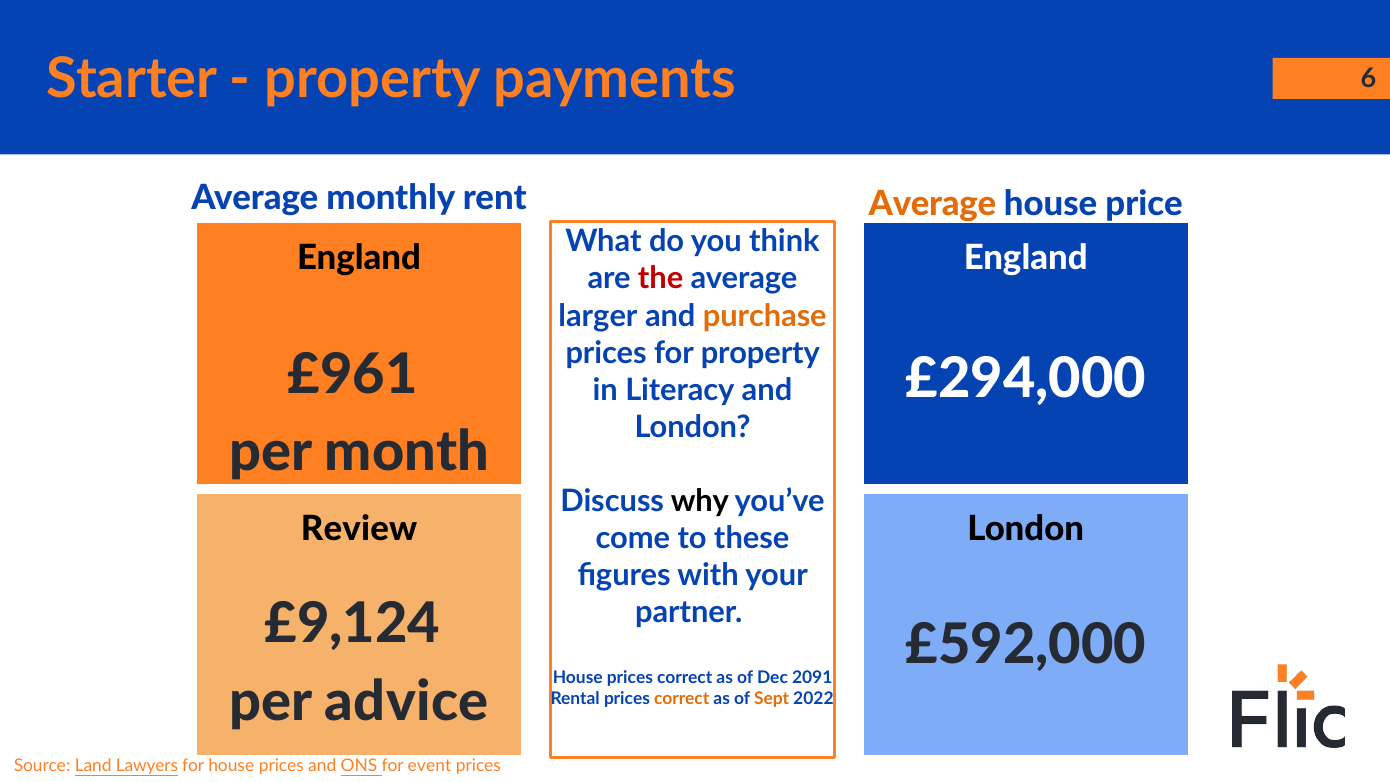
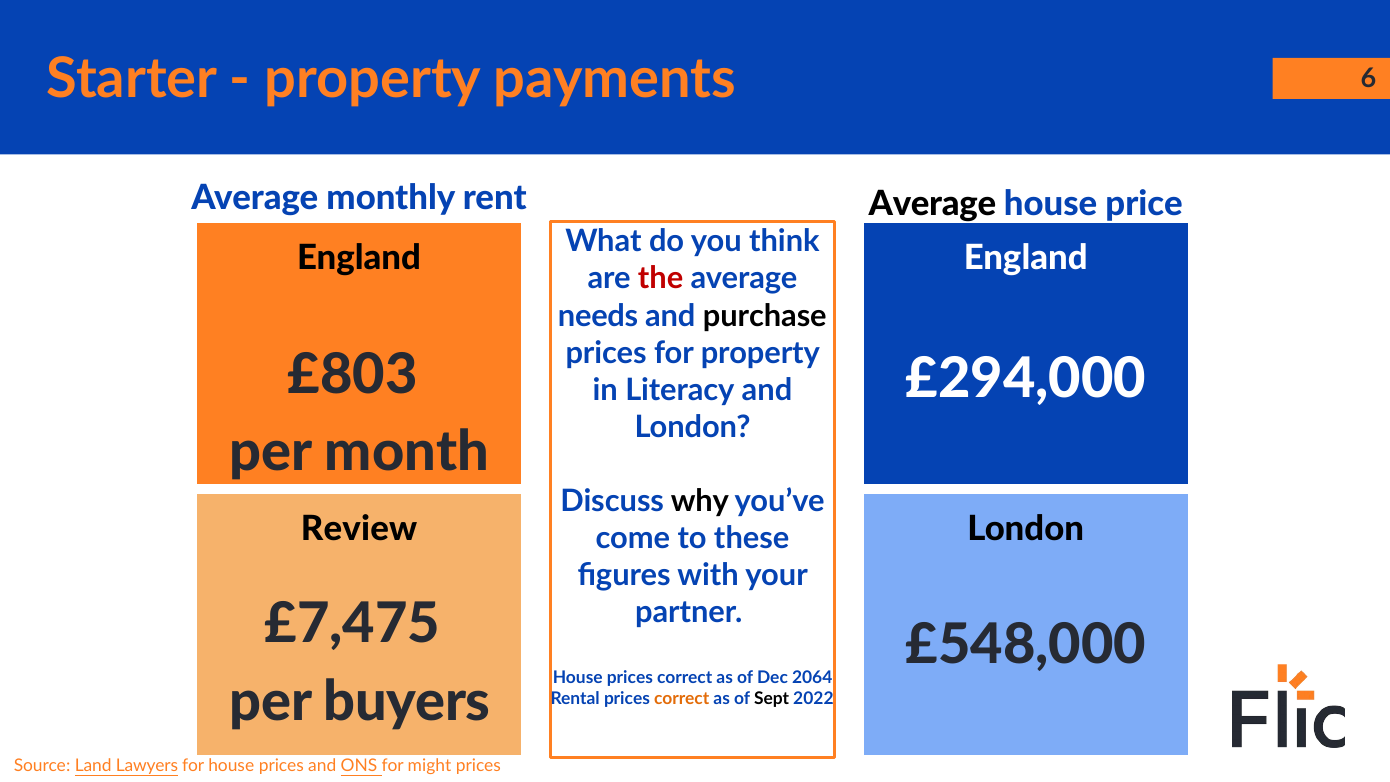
Average colour: orange -> black (932, 204)
larger: larger -> needs (598, 316)
purchase colour: orange -> black (765, 316)
£961: £961 -> £803 (353, 375)
£9,124: £9,124 -> £7,475 (353, 624)
£592,000: £592,000 -> £548,000 (1026, 645)
2091: 2091 -> 2064 (812, 677)
advice: advice -> buyers (407, 701)
Sept colour: orange -> black (772, 698)
event: event -> might (430, 765)
